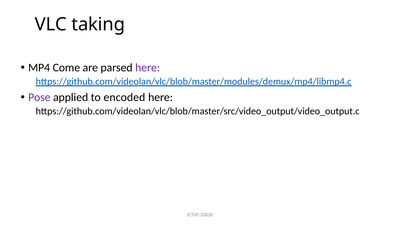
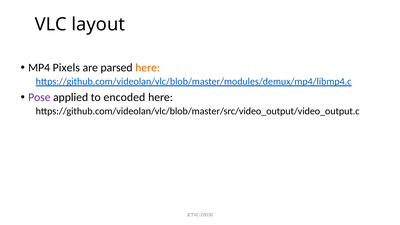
taking: taking -> layout (98, 24)
Come: Come -> Pixels (66, 68)
here colour: purple -> orange (148, 68)
